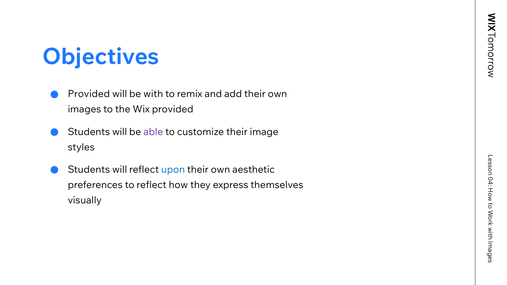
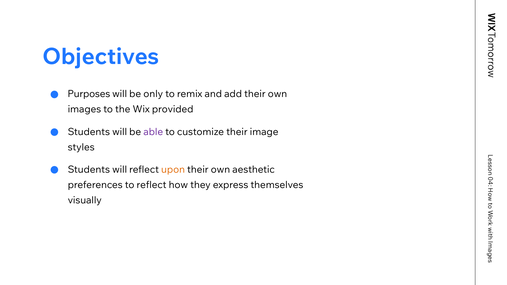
Provided: Provided -> Purposes (89, 94)
with: with -> only (153, 94)
upon colour: blue -> orange (173, 170)
